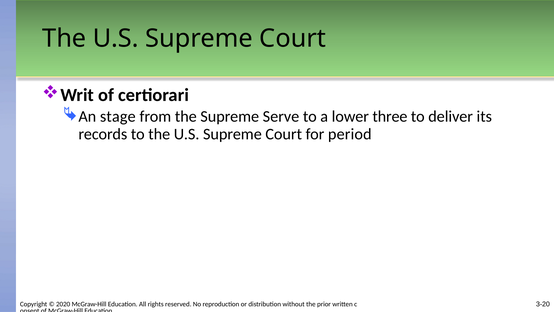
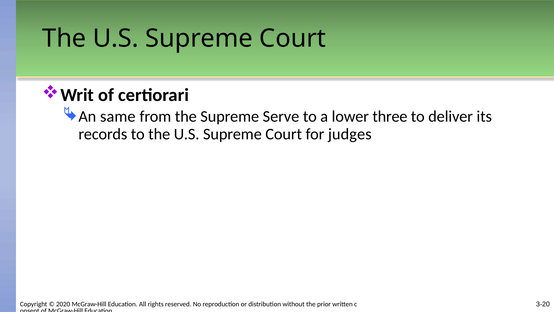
stage: stage -> same (118, 117)
period: period -> judges (350, 134)
